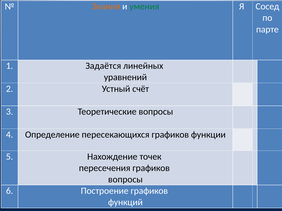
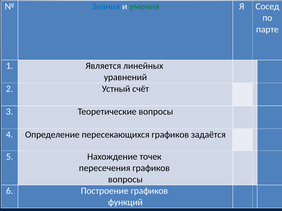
Знания colour: orange -> blue (106, 6)
Задаётся: Задаётся -> Является (103, 66)
функции: функции -> задаётся (208, 135)
